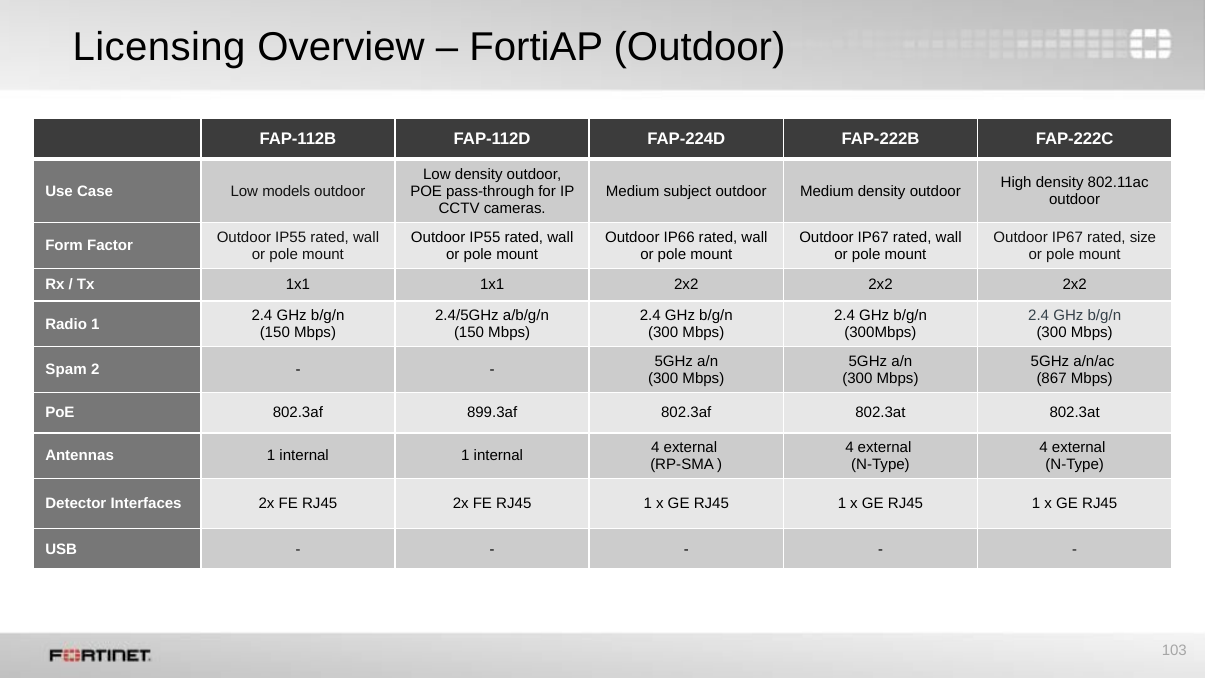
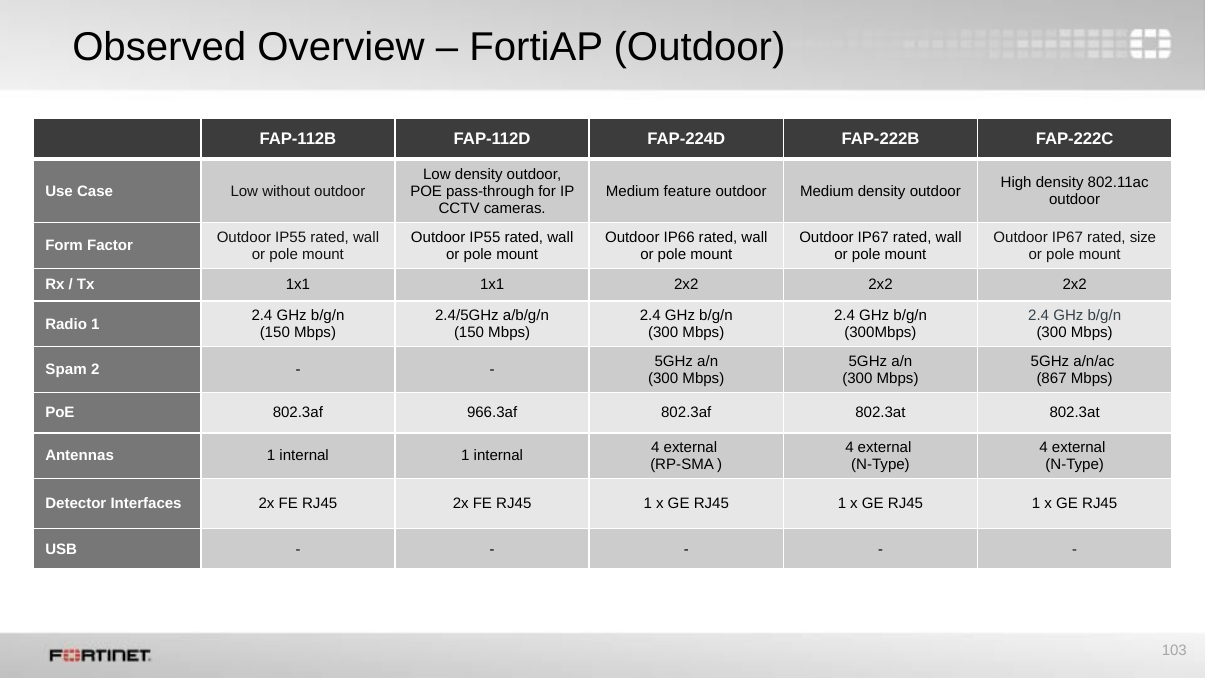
Licensing: Licensing -> Observed (159, 47)
models: models -> without (286, 191)
subject: subject -> feature (687, 191)
899.3af: 899.3af -> 966.3af (492, 413)
